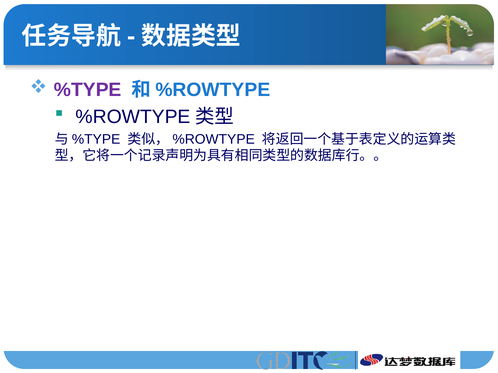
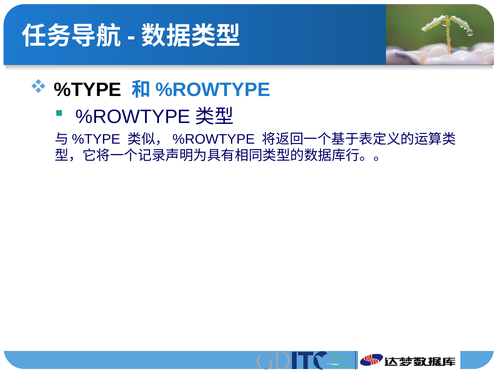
%TYPE colour: purple -> black (88, 90)
